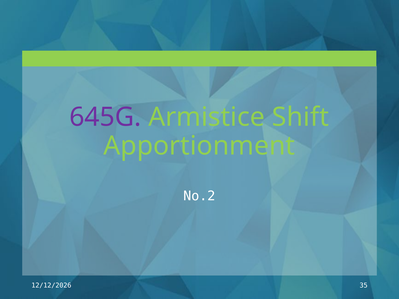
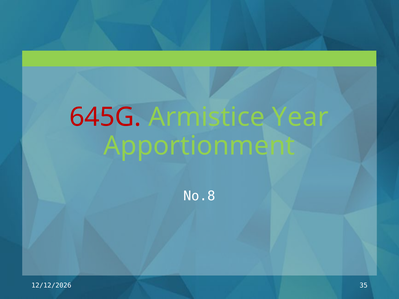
645G colour: purple -> red (105, 117)
Shift: Shift -> Year (300, 117)
No.2: No.2 -> No.8 (199, 196)
